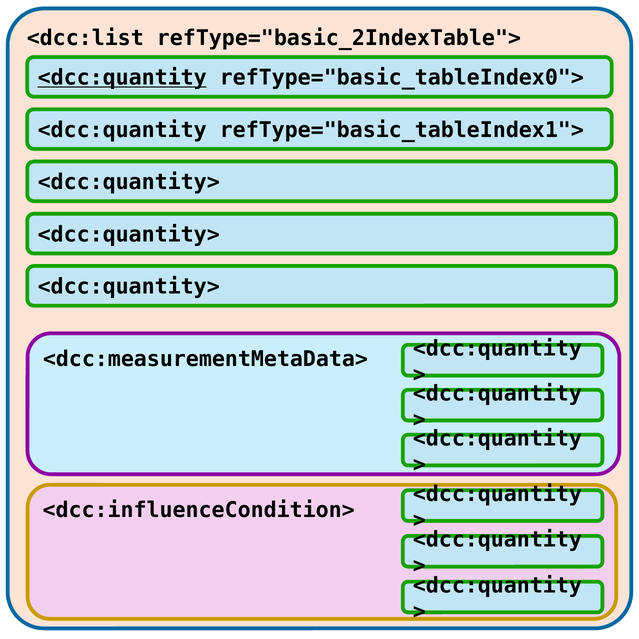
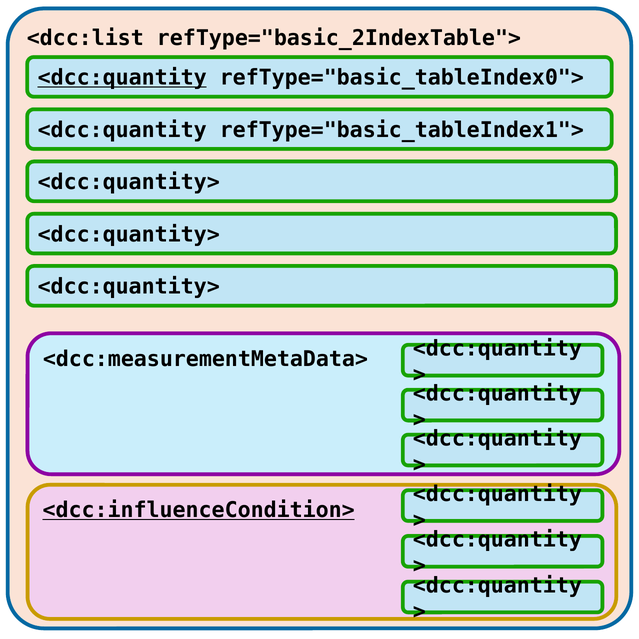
<dcc:influenceCondition> underline: none -> present (199, 510)
